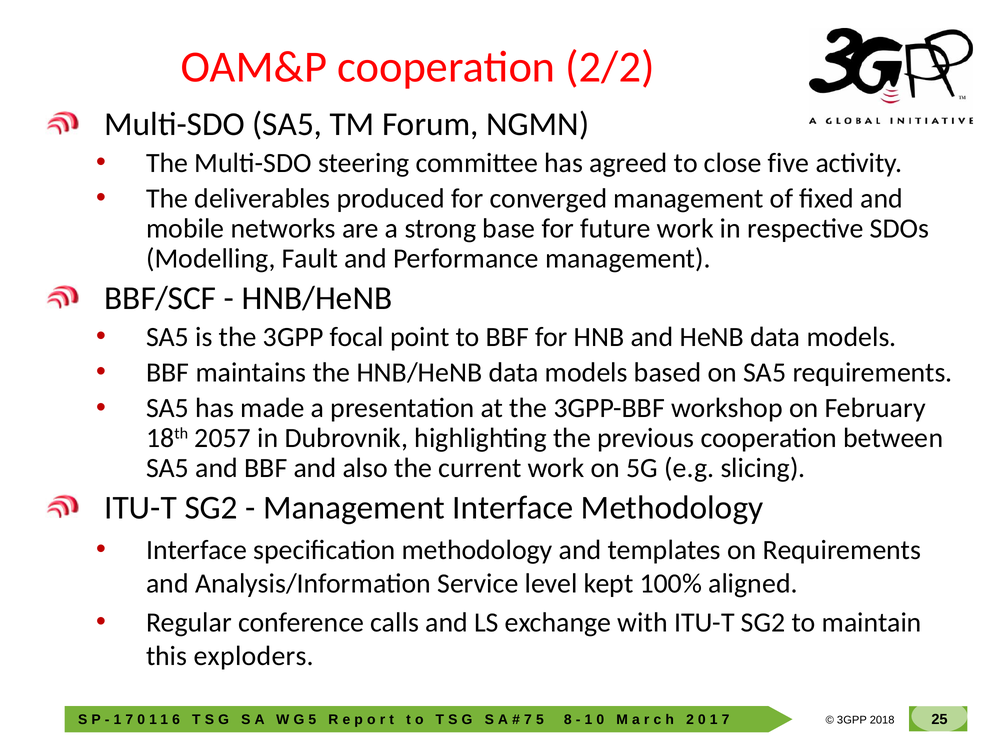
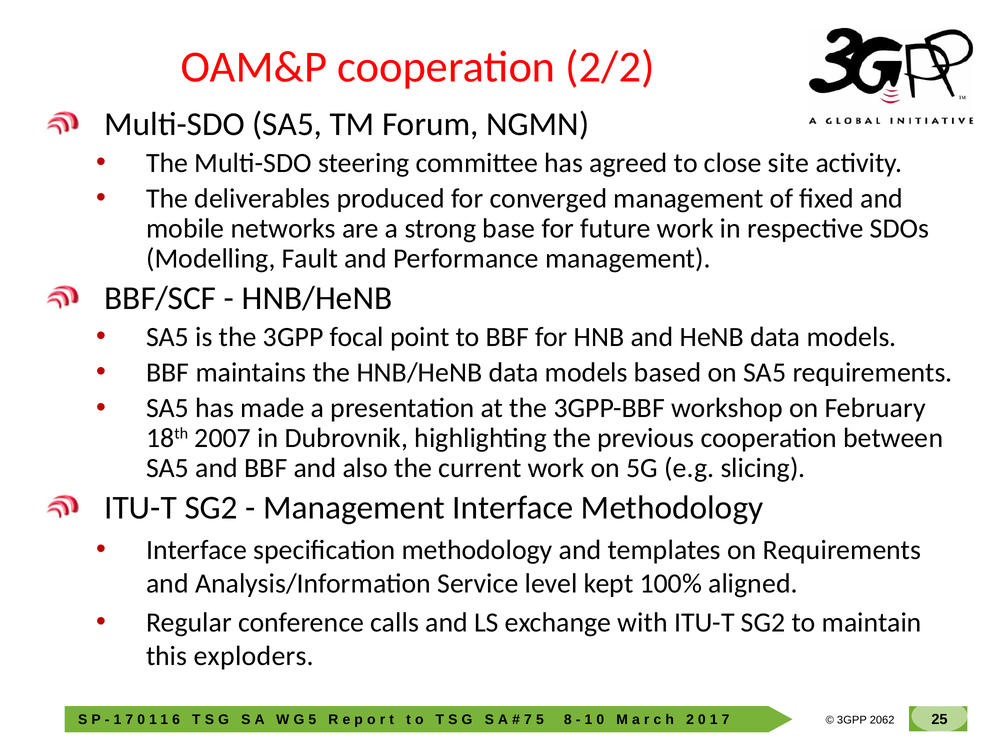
five: five -> site (788, 163)
2057: 2057 -> 2007 (223, 438)
2018: 2018 -> 2062 (882, 720)
